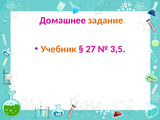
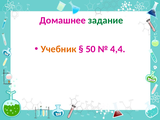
задание colour: orange -> green (105, 20)
27: 27 -> 50 (91, 49)
3,5: 3,5 -> 4,4 (118, 49)
